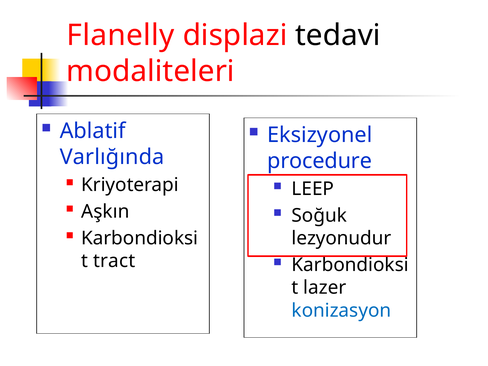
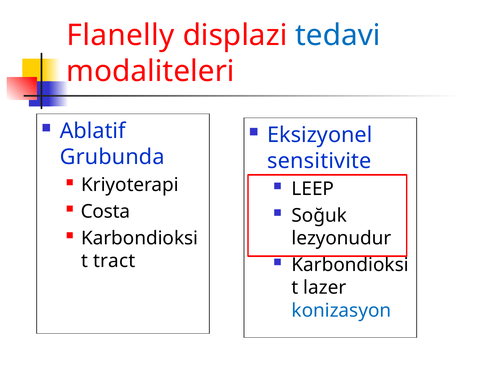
tedavi colour: black -> blue (338, 35)
Varlığında: Varlığında -> Grubunda (112, 157)
procedure: procedure -> sensitivite (319, 161)
Aşkın: Aşkın -> Costa (105, 211)
